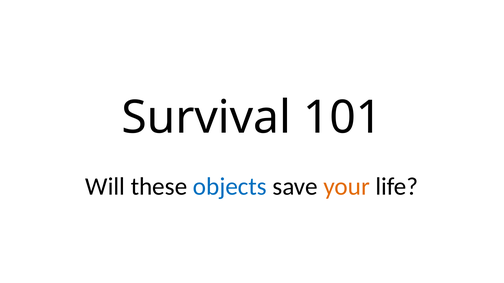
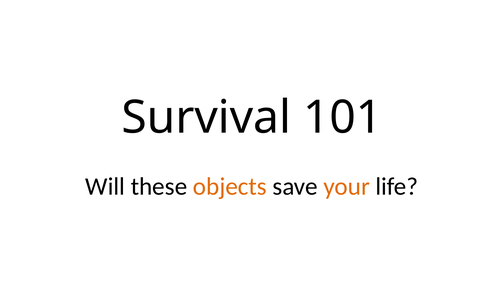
objects colour: blue -> orange (230, 187)
